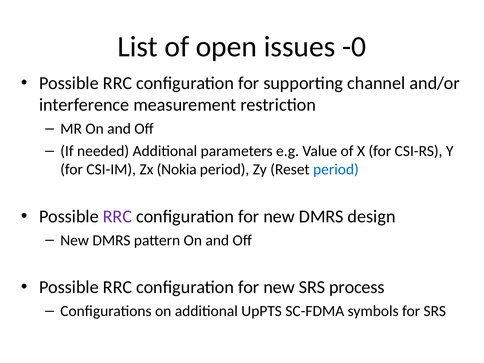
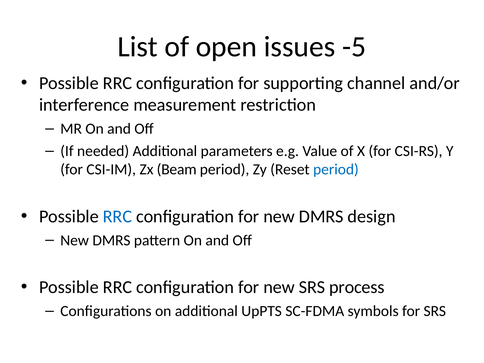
-0: -0 -> -5 (354, 47)
Nokia: Nokia -> Beam (177, 170)
RRC colour: purple -> blue (117, 217)
